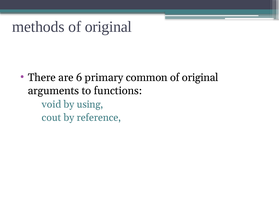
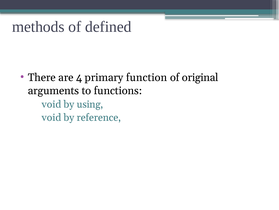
methods of original: original -> defined (108, 27)
6: 6 -> 4 (79, 77)
common: common -> function (147, 77)
cout: cout -> void (52, 117)
